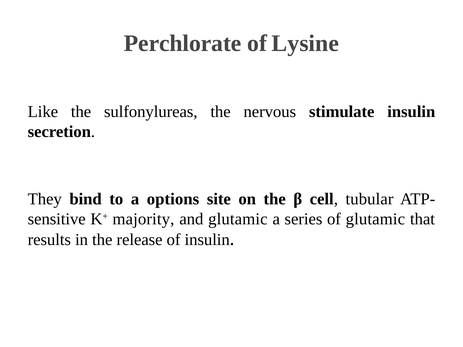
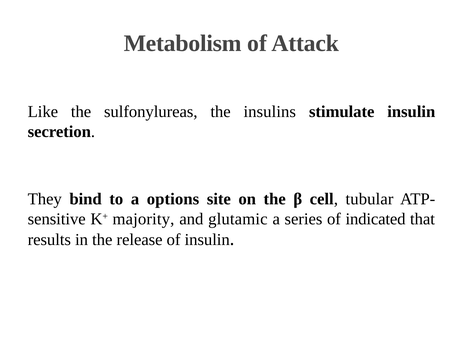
Perchlorate: Perchlorate -> Metabolism (183, 43)
Lysine: Lysine -> Attack (305, 43)
nervous: nervous -> insulins (270, 112)
of glutamic: glutamic -> indicated (376, 219)
